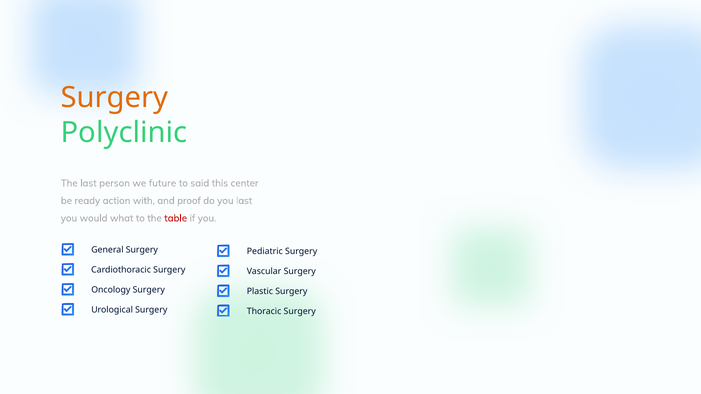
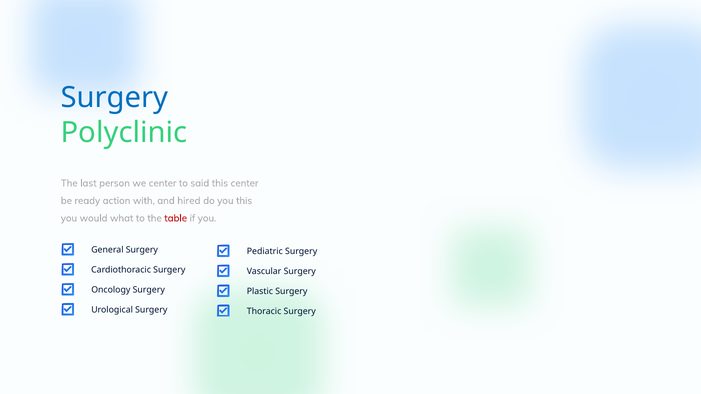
Surgery colour: orange -> blue (114, 98)
we future: future -> center (163, 183)
proof: proof -> hired (189, 201)
you last: last -> this (244, 201)
